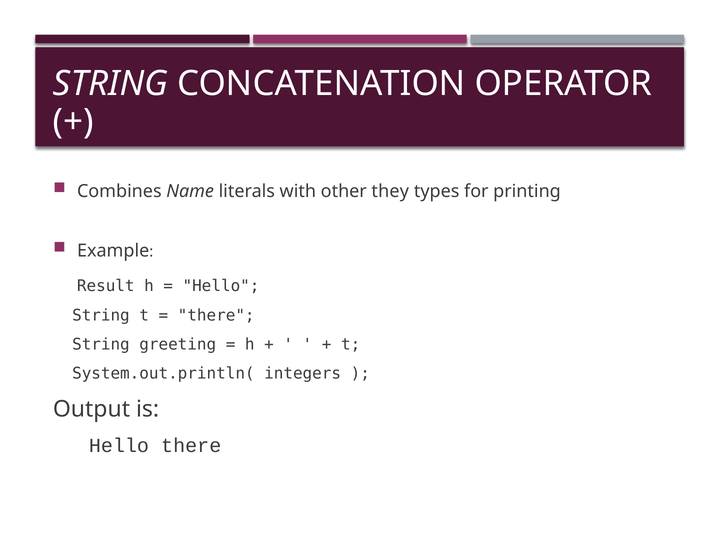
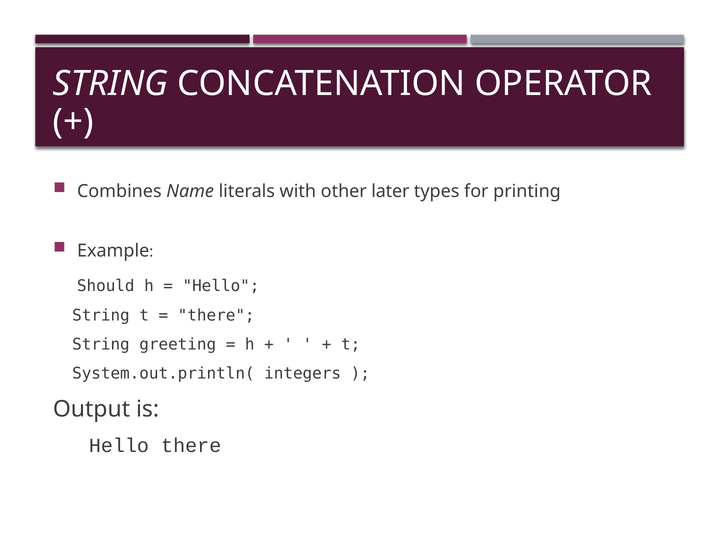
they: they -> later (390, 191)
Result: Result -> Should (106, 286)
